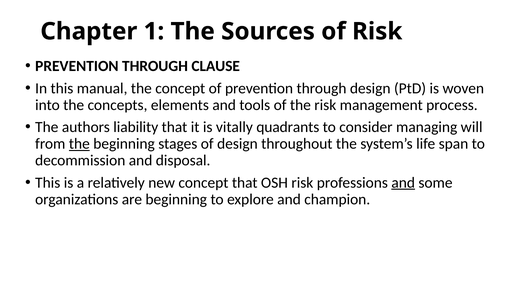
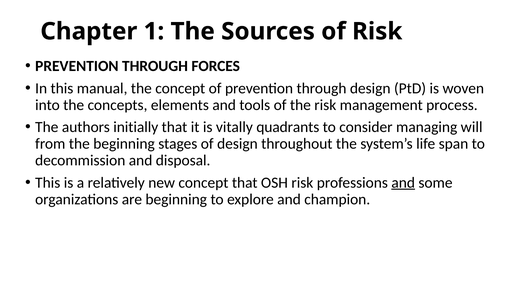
CLAUSE: CLAUSE -> FORCES (216, 66)
liability: liability -> initially (136, 127)
the underline: present -> none (79, 144)
